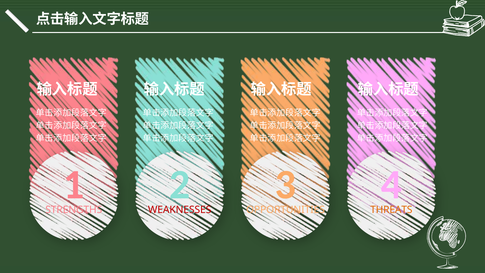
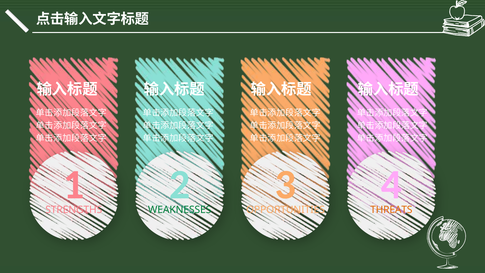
WEAKNESSES colour: red -> green (180, 210)
